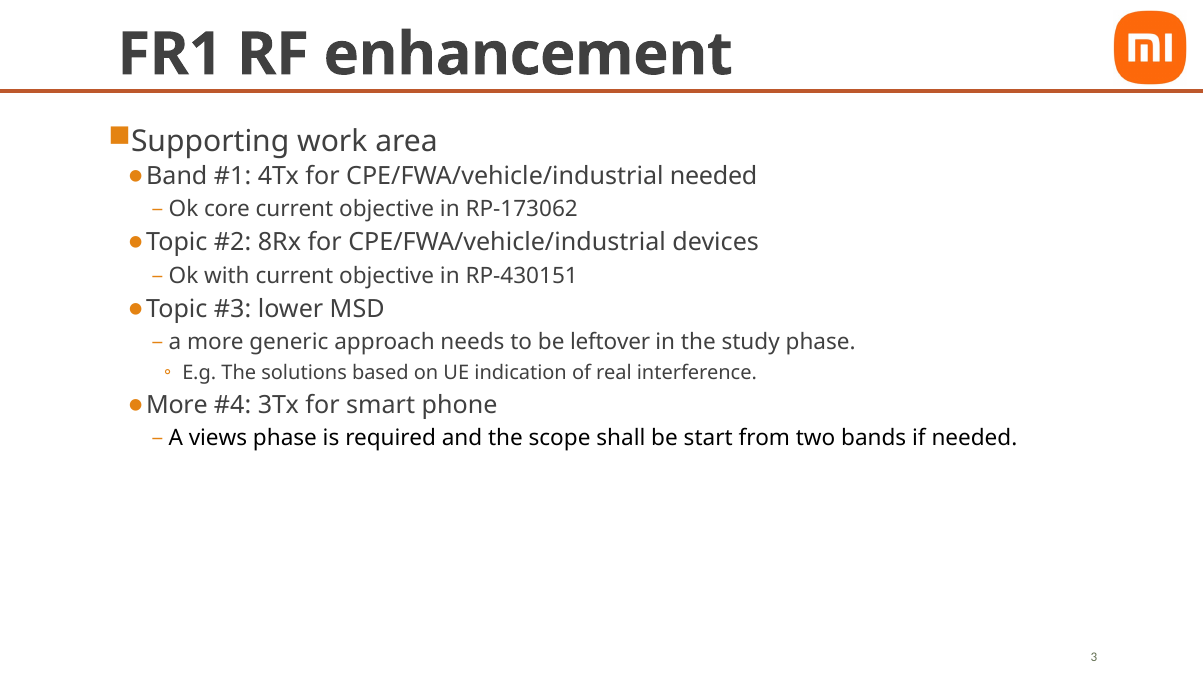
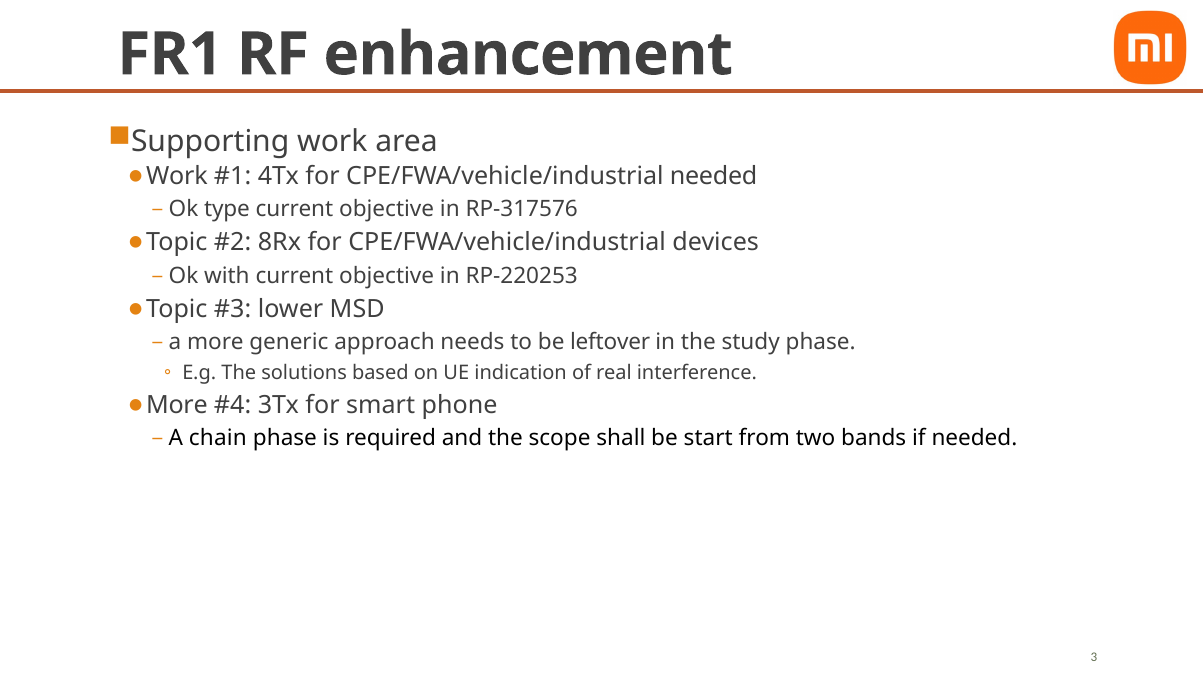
Band: Band -> Work (177, 176)
core: core -> type (227, 209)
RP-173062: RP-173062 -> RP-317576 (522, 209)
RP-430151: RP-430151 -> RP-220253 (522, 276)
views: views -> chain (218, 438)
